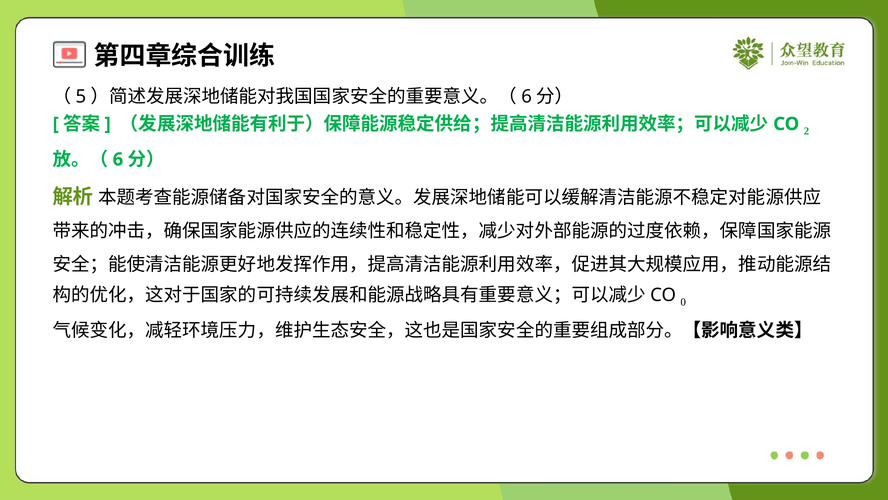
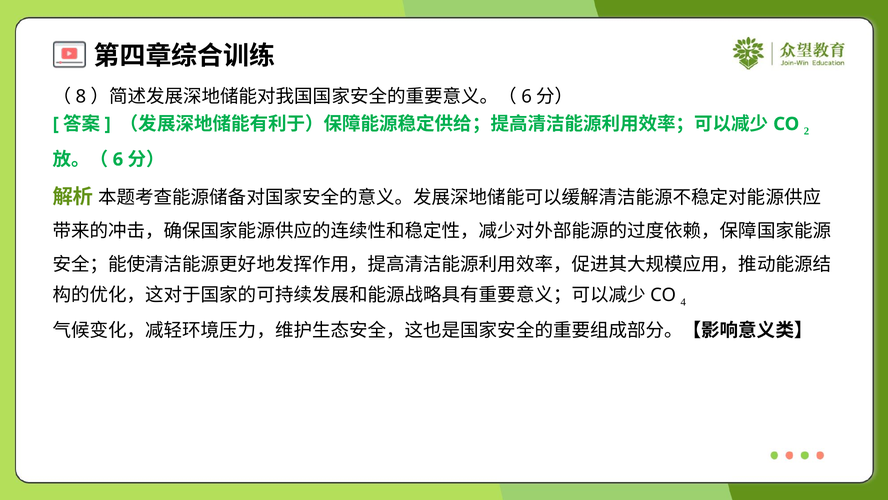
5: 5 -> 8 (81, 97)
0: 0 -> 4 (683, 302)
